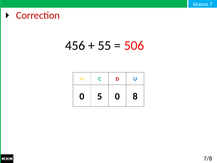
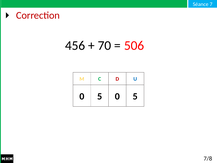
55: 55 -> 70 (104, 45)
0 8: 8 -> 5 (135, 96)
